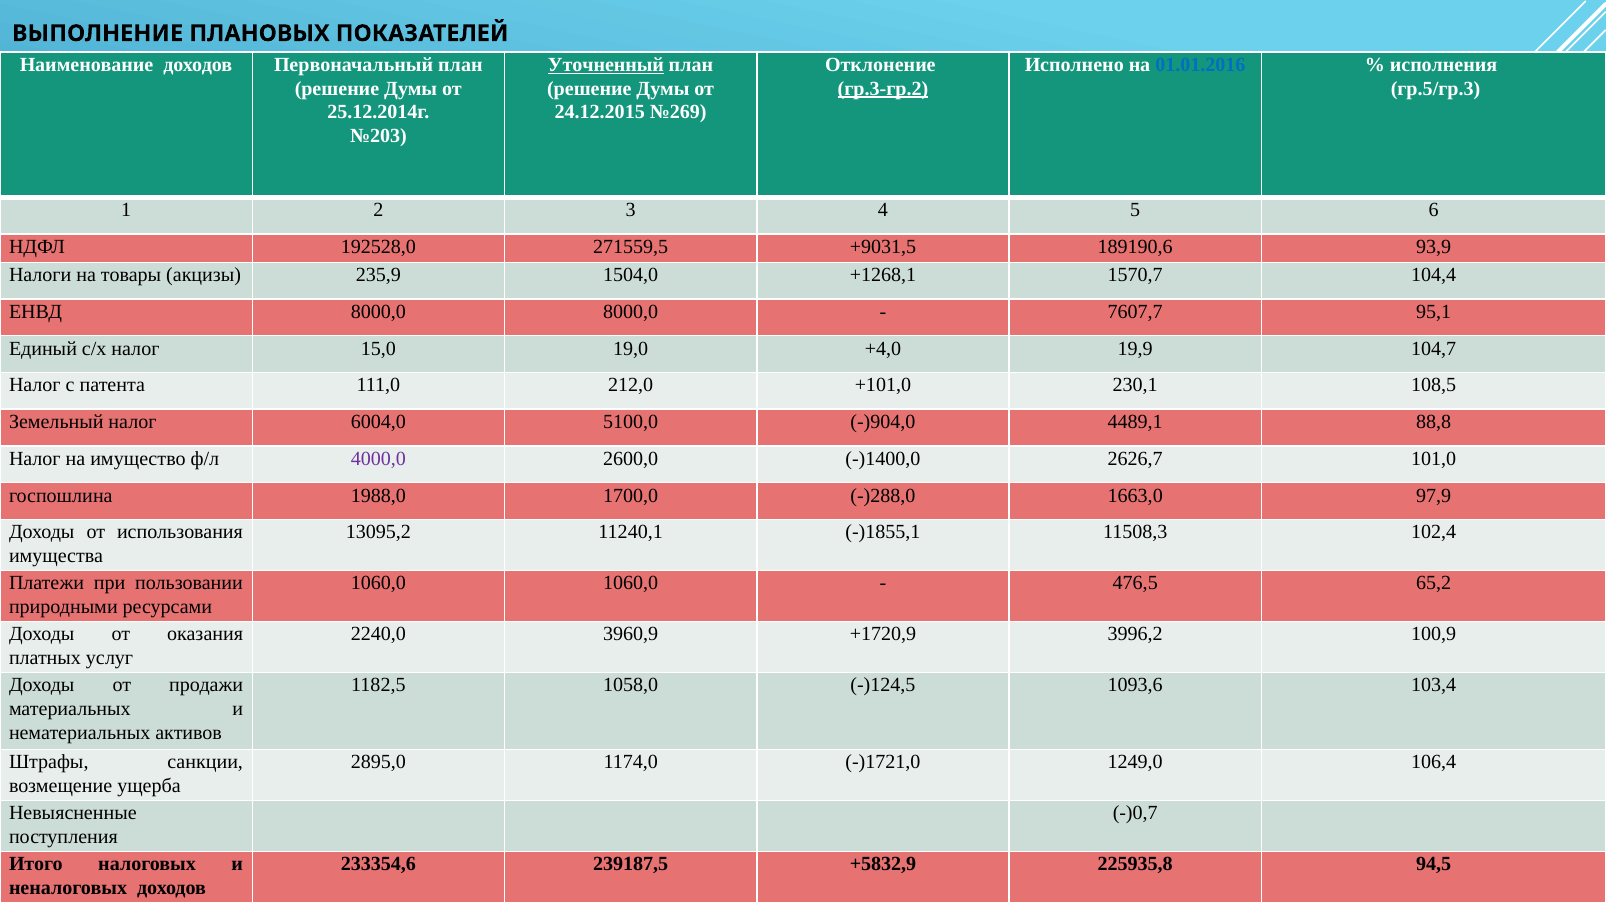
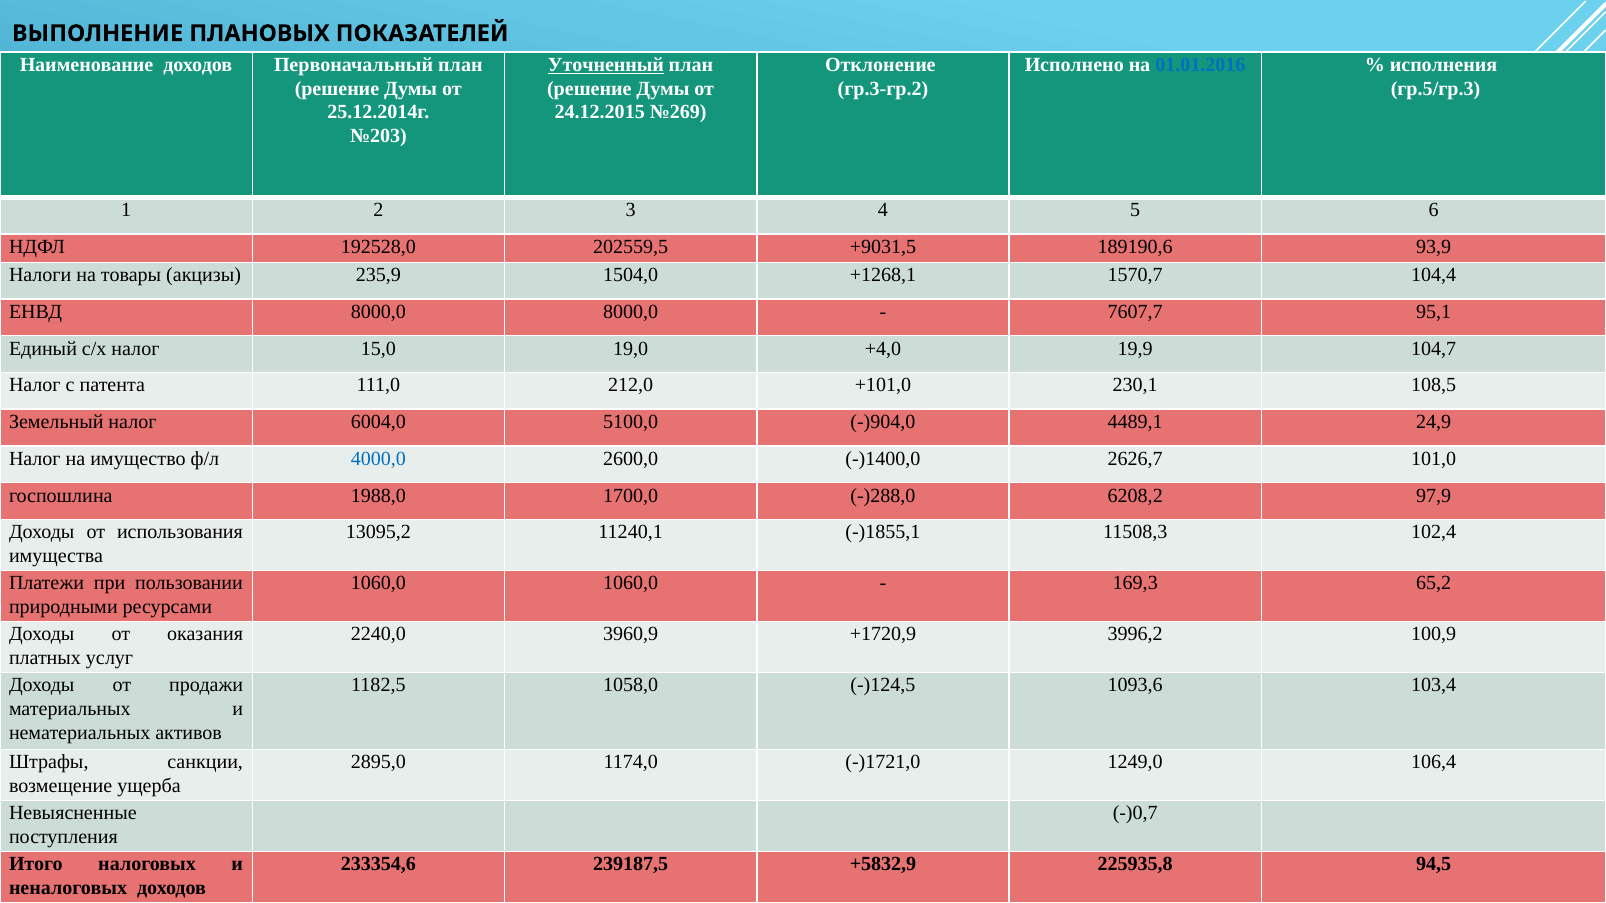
гр.3-гр.2 underline: present -> none (883, 88)
271559,5: 271559,5 -> 202559,5 (631, 247)
88,8: 88,8 -> 24,9 (1434, 422)
4000,0 colour: purple -> blue (378, 459)
1663,0: 1663,0 -> 6208,2 (1135, 496)
476,5: 476,5 -> 169,3 (1135, 583)
